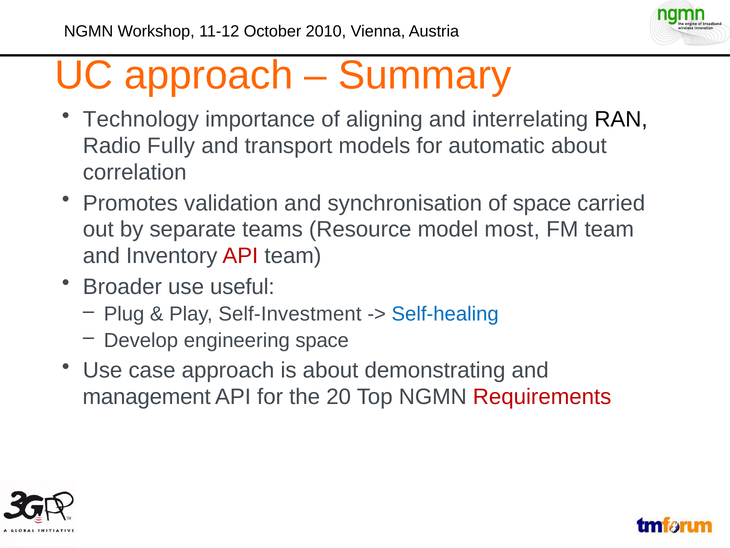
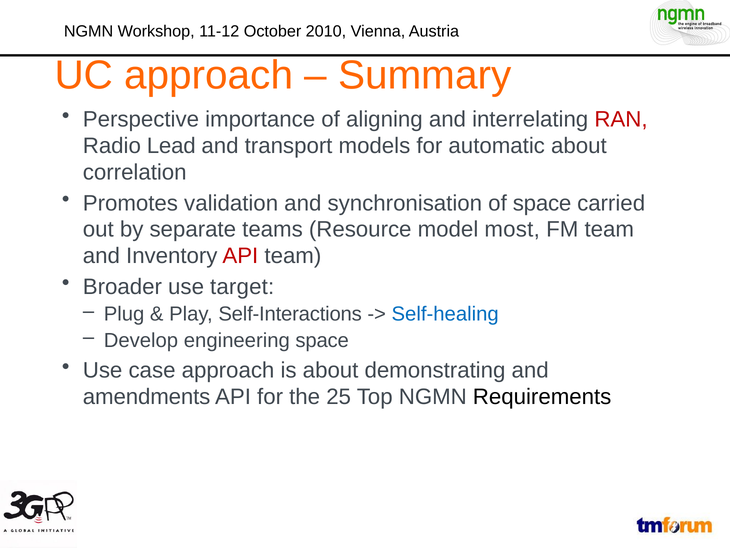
Technology: Technology -> Perspective (141, 119)
RAN colour: black -> red (621, 119)
Fully: Fully -> Lead (171, 146)
useful: useful -> target (242, 286)
Self-Investment: Self-Investment -> Self-Interactions (290, 314)
management: management -> amendments (147, 396)
20: 20 -> 25 (339, 396)
Requirements colour: red -> black (542, 396)
